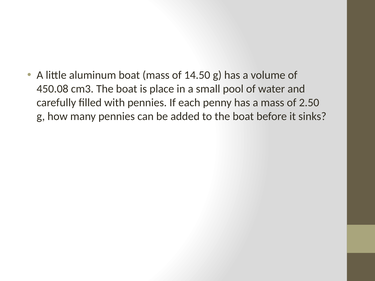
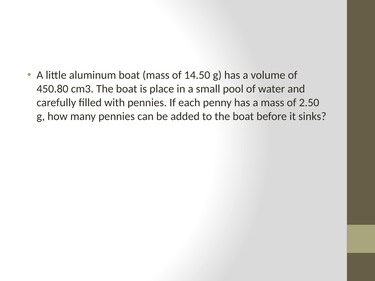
450.08: 450.08 -> 450.80 (52, 89)
